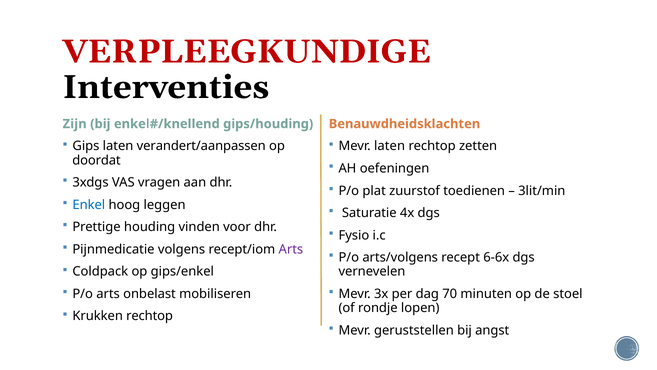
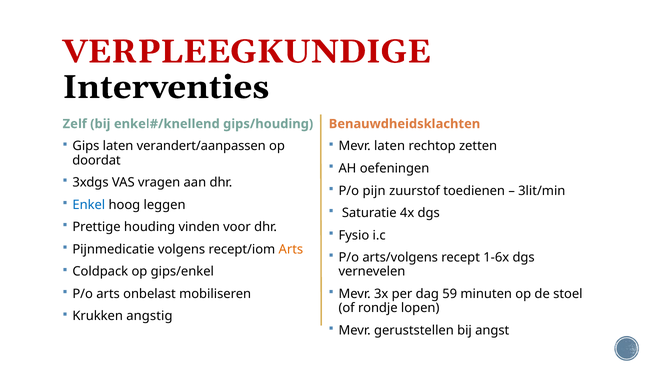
Zijn: Zijn -> Zelf (75, 124)
plat: plat -> pijn (374, 190)
Arts colour: purple -> orange (291, 249)
6-6x: 6-6x -> 1-6x (496, 257)
70: 70 -> 59 (450, 294)
Krukken rechtop: rechtop -> angstig (149, 316)
